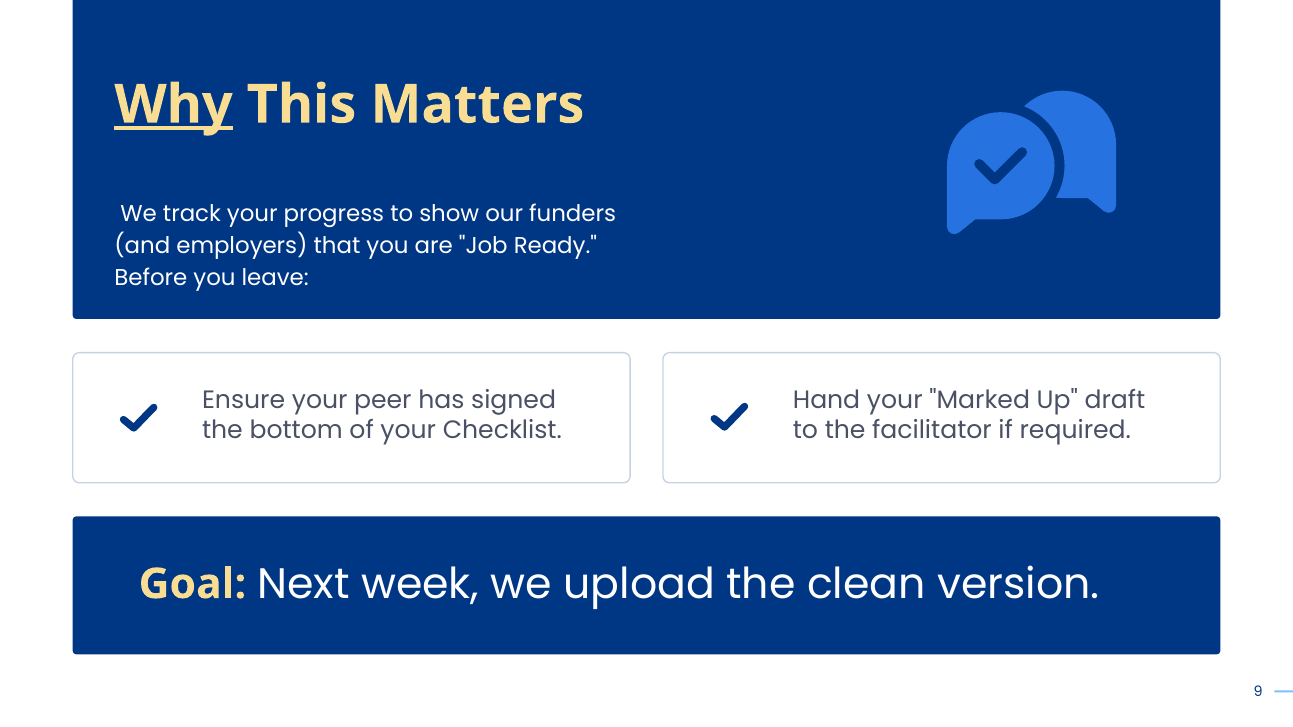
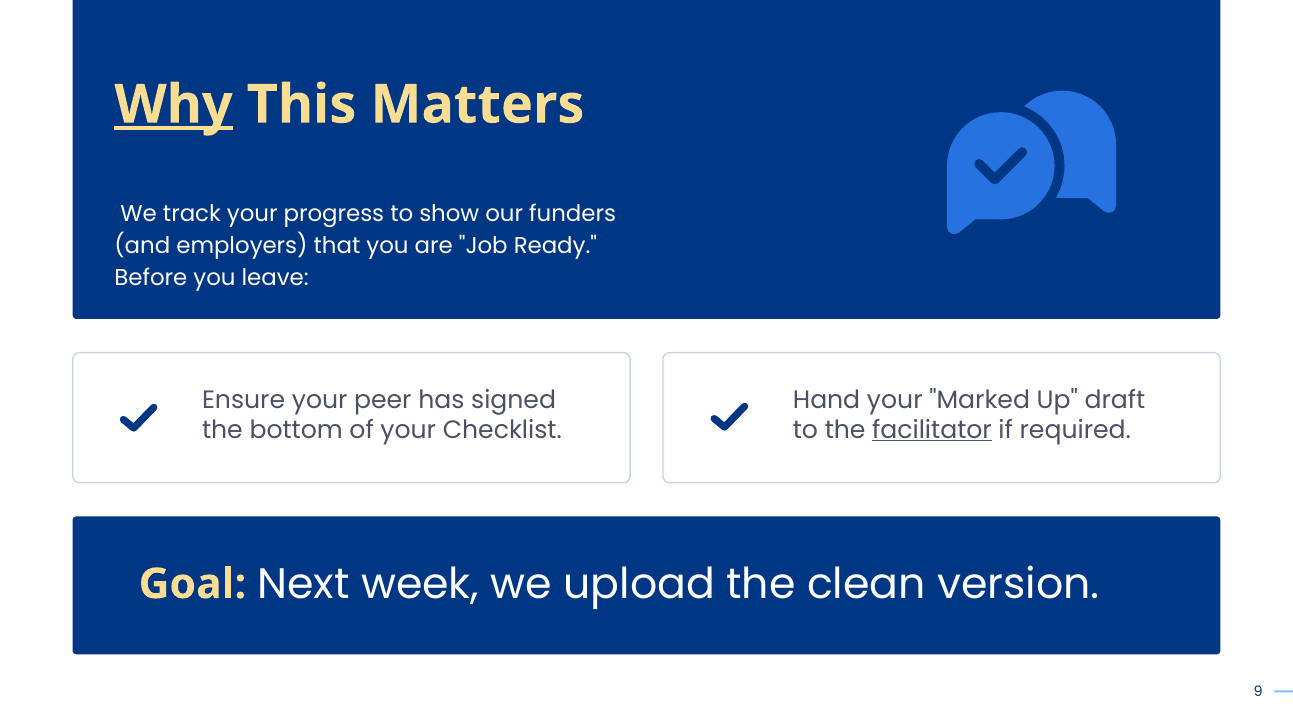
facilitator underline: none -> present (932, 430)
